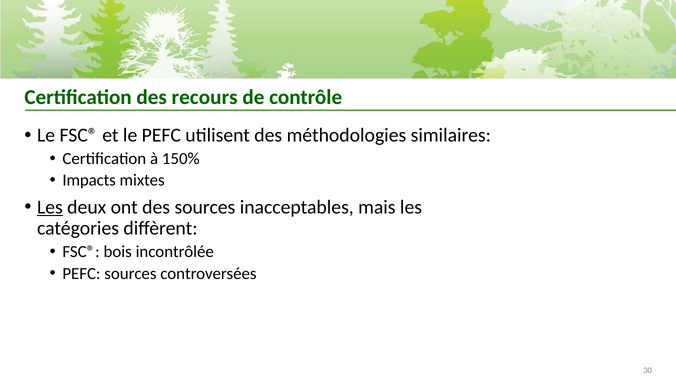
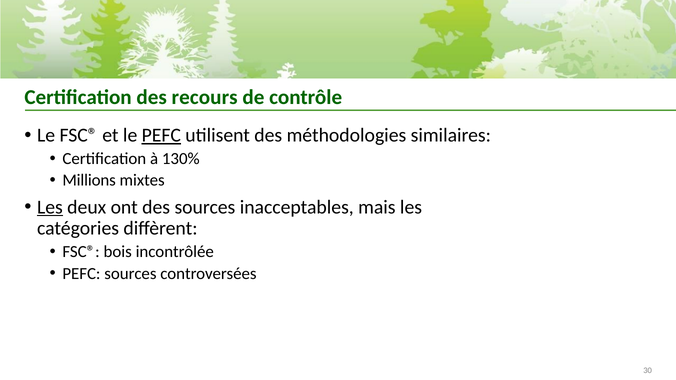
PEFC underline: none -> present (161, 135)
150%: 150% -> 130% (181, 159)
Impacts: Impacts -> Millions (89, 180)
